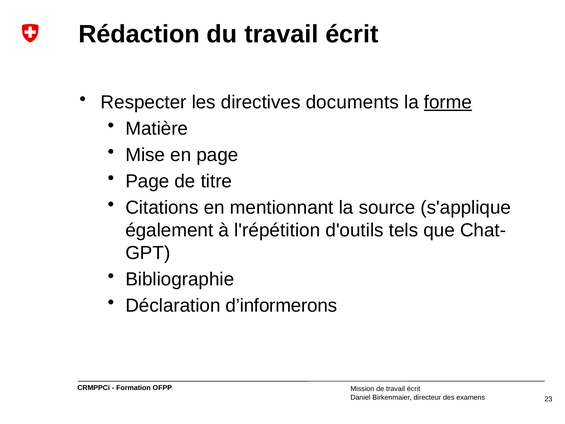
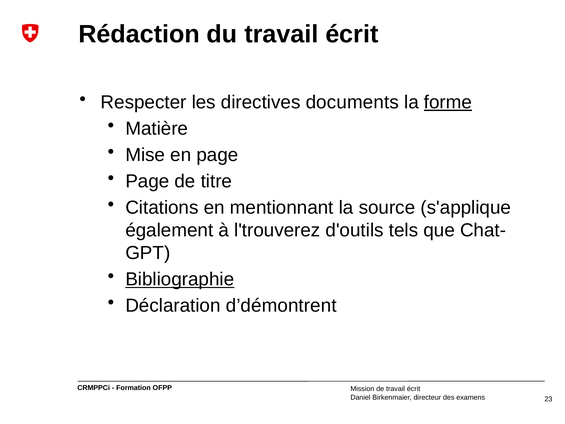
l'répétition: l'répétition -> l'trouverez (277, 230)
Bibliographie underline: none -> present (180, 279)
d’informerons: d’informerons -> d’démontrent (281, 306)
